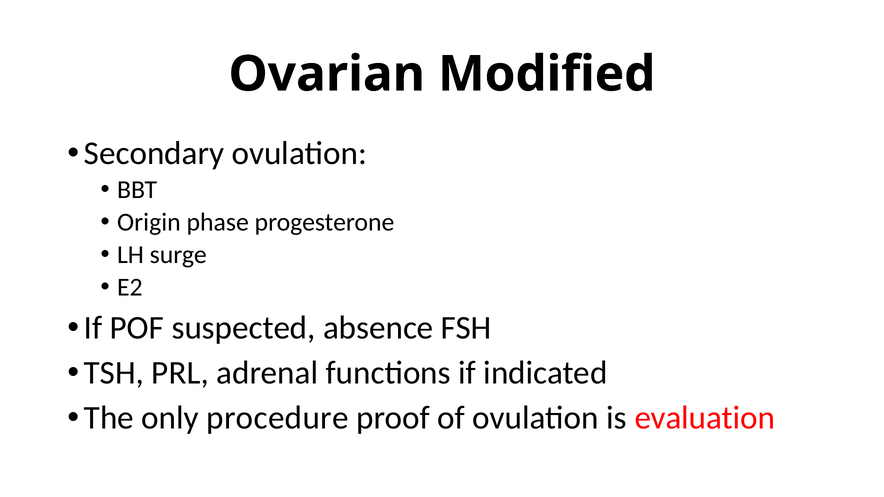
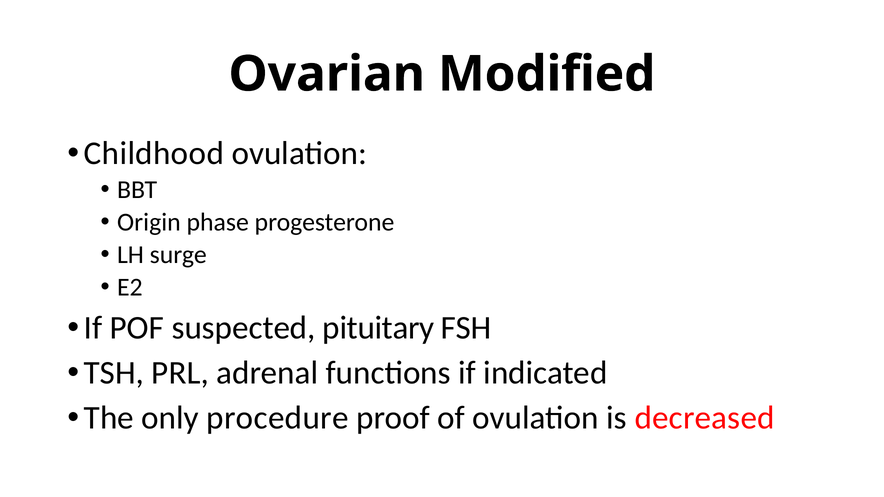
Secondary: Secondary -> Childhood (154, 153)
absence: absence -> pituitary (378, 328)
evaluation: evaluation -> decreased (705, 418)
